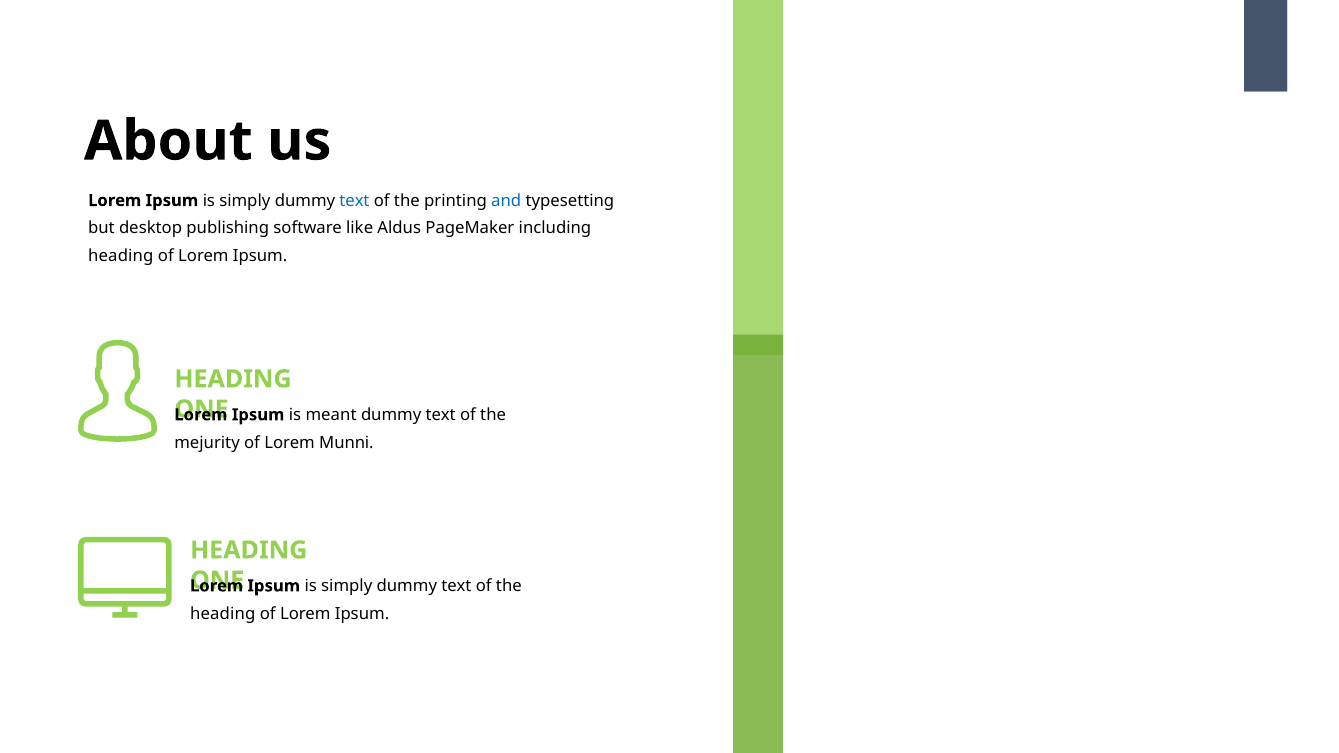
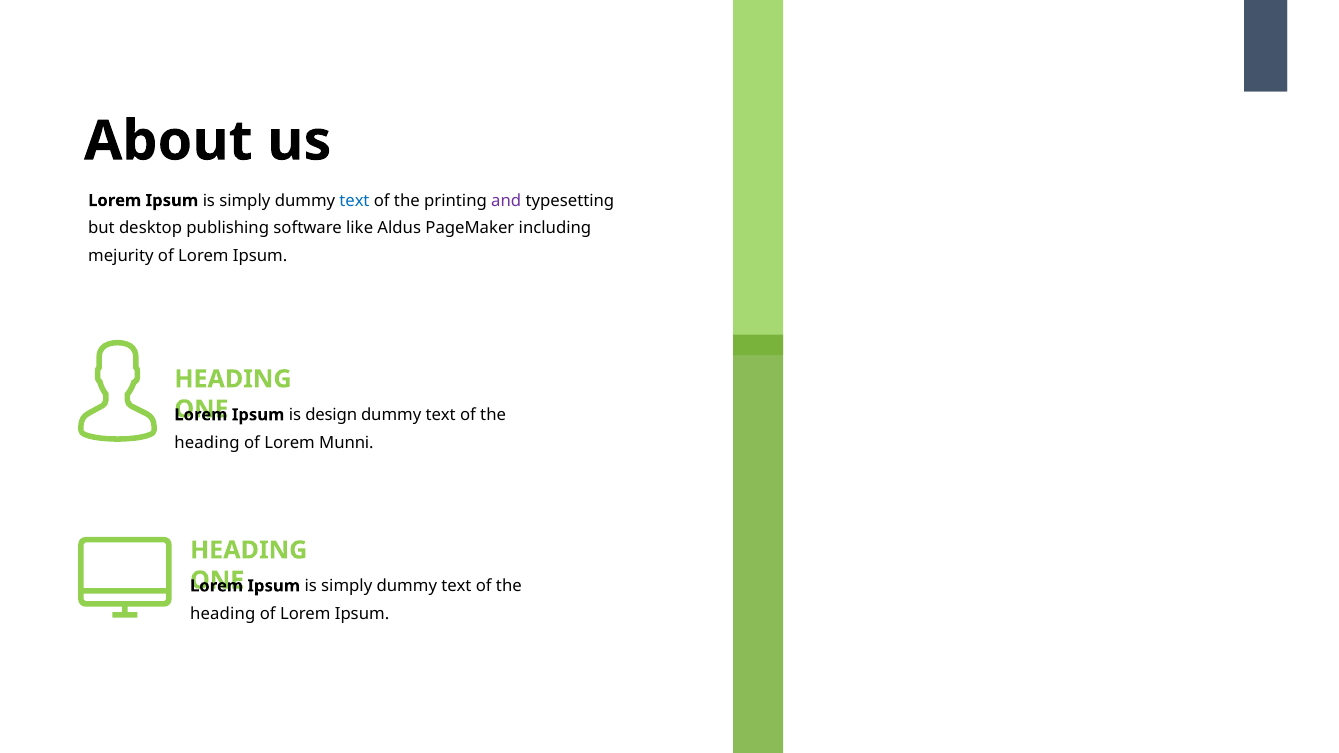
and colour: blue -> purple (506, 201)
heading: heading -> mejurity (121, 256)
meant: meant -> design (331, 415)
mejurity: mejurity -> heading (207, 443)
